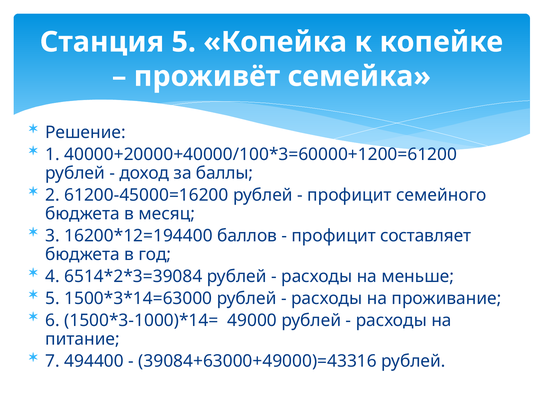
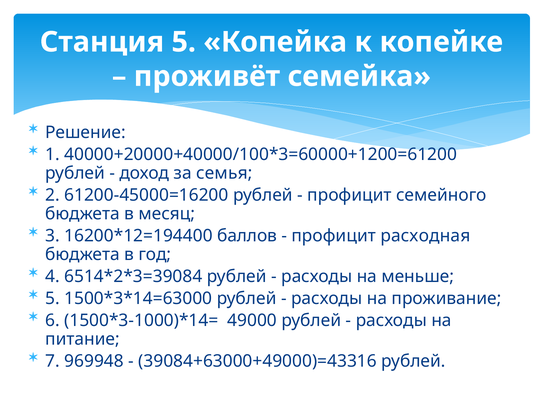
баллы: баллы -> семья (224, 173)
составляет: составляет -> расходная (425, 236)
494400: 494400 -> 969948 (94, 361)
